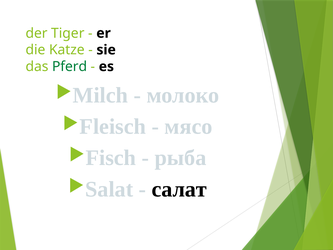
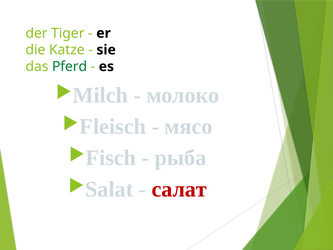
салат colour: black -> red (179, 189)
